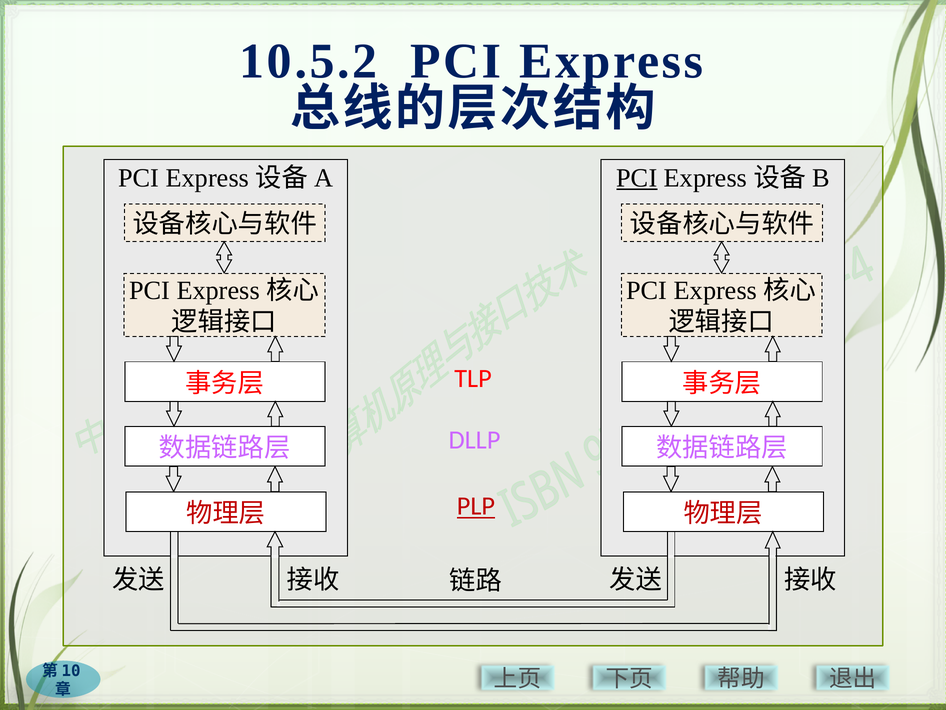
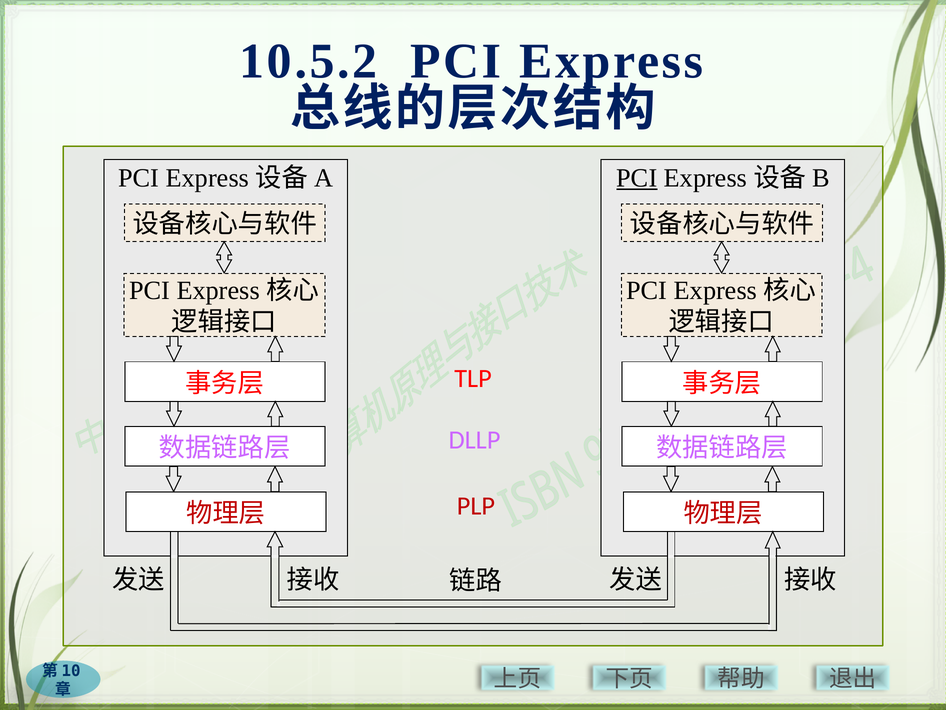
PLP underline: present -> none (476, 506)
